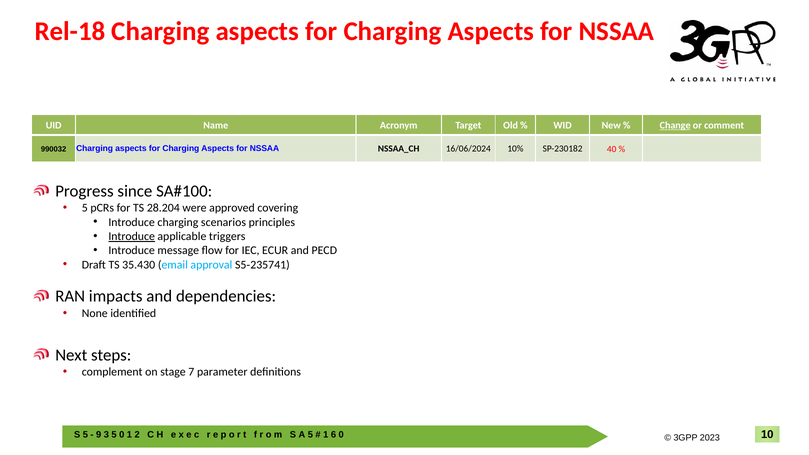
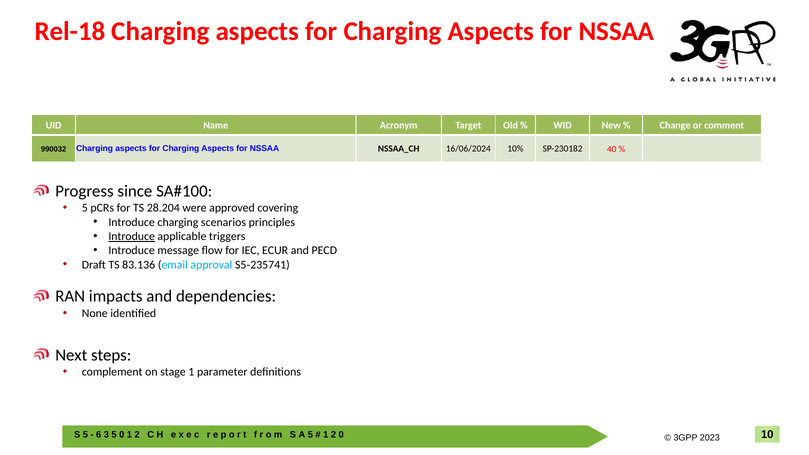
Change underline: present -> none (675, 125)
35.430: 35.430 -> 83.136 (139, 265)
stage 7: 7 -> 1 (191, 372)
9: 9 -> 6 (99, 435)
6: 6 -> 2 (334, 435)
